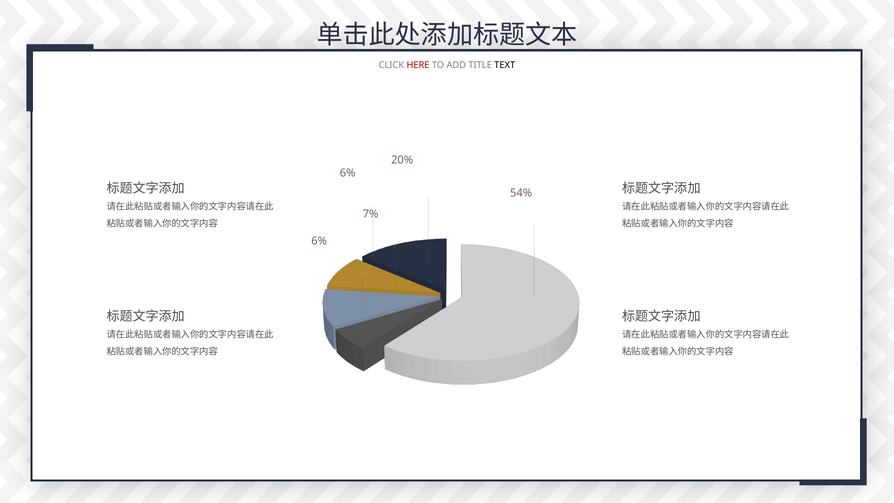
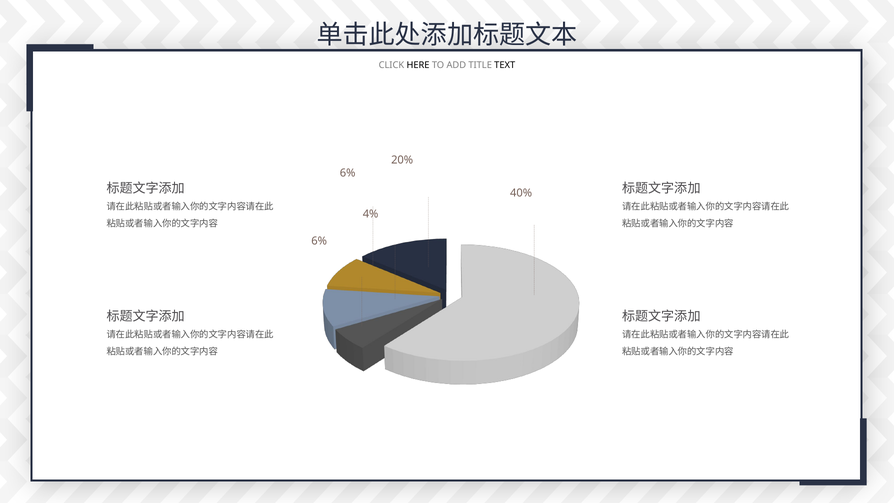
HERE colour: red -> black (418, 65)
54%: 54% -> 40% (521, 193)
7%: 7% -> 4% (371, 214)
